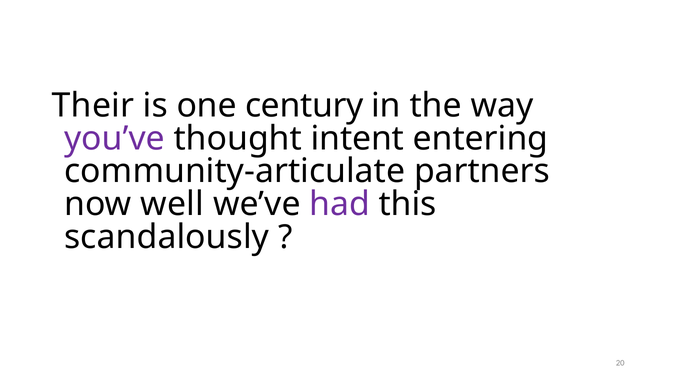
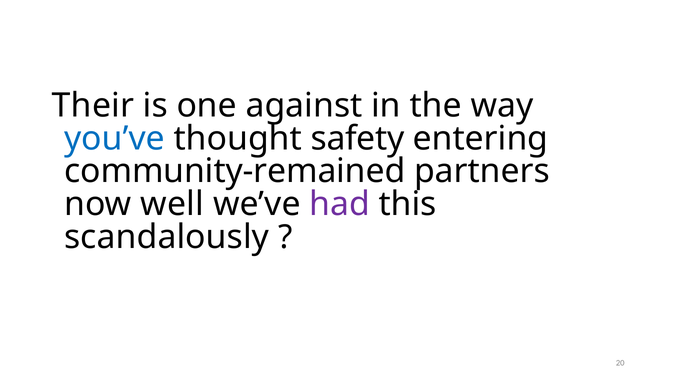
century: century -> against (304, 106)
you’ve colour: purple -> blue (115, 139)
intent: intent -> safety (358, 139)
community-articulate: community-articulate -> community-remained (235, 171)
